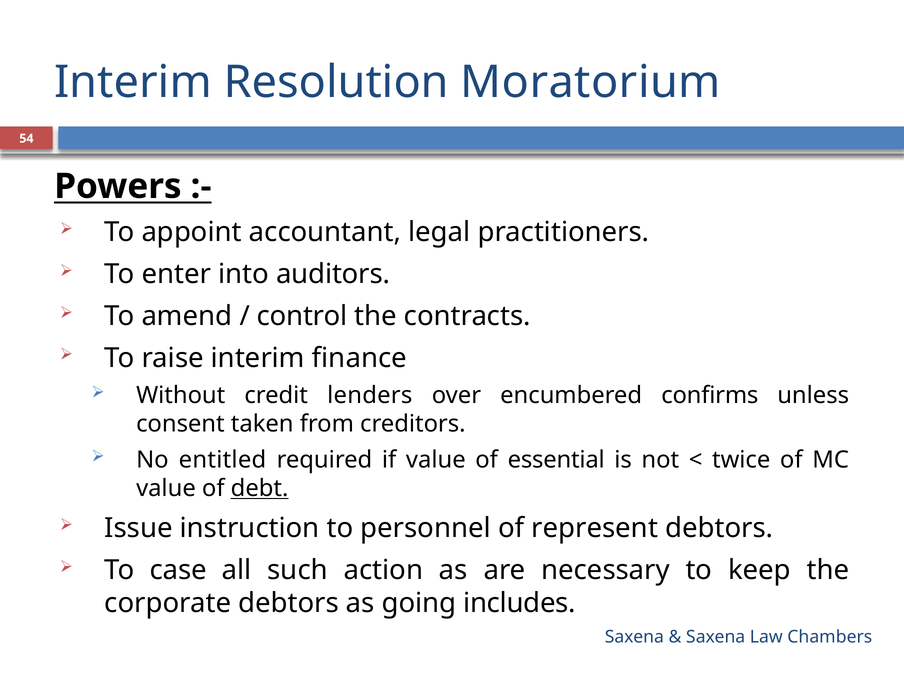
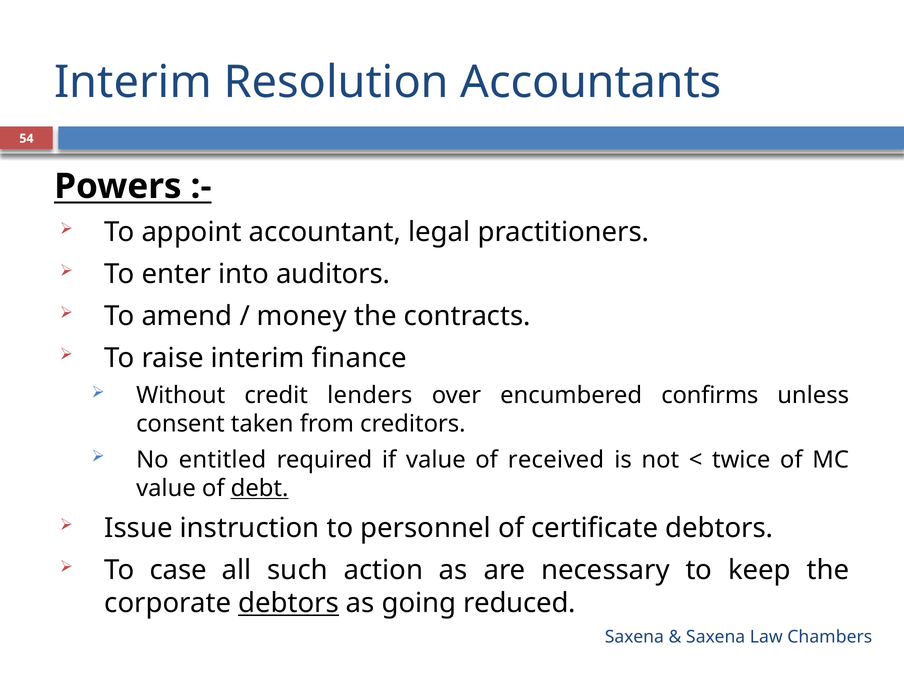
Moratorium: Moratorium -> Accountants (591, 82)
control: control -> money (302, 316)
essential: essential -> received (556, 460)
represent: represent -> certificate (595, 528)
debtors underline: none -> present (289, 603)
includes: includes -> reduced (519, 603)
